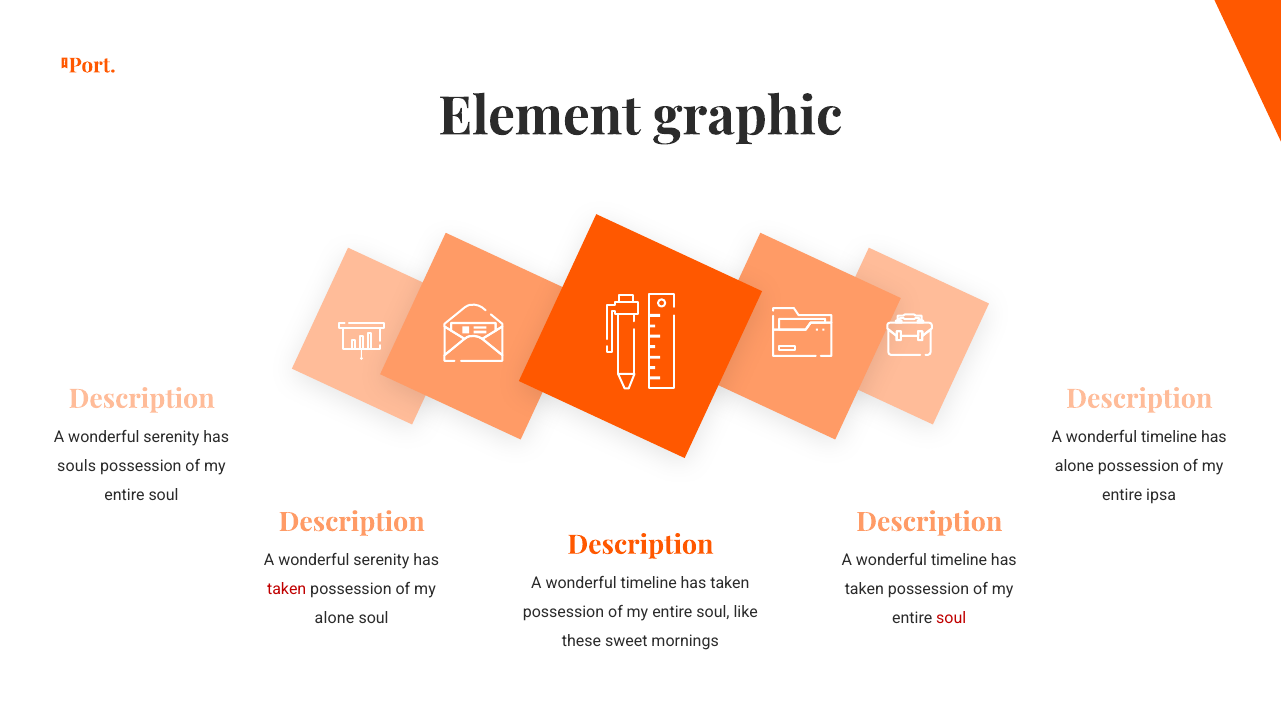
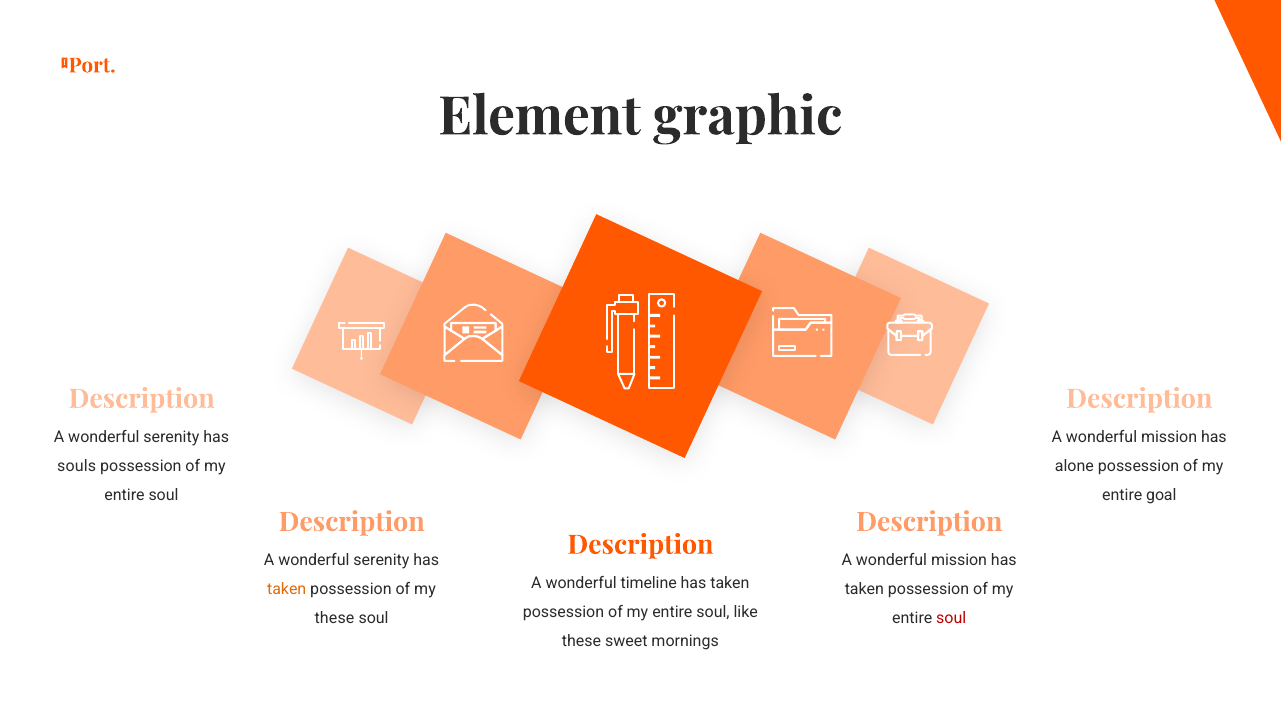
timeline: timeline -> mission (1169, 437)
ipsa: ipsa -> goal (1161, 495)
timeline: timeline -> mission (959, 560)
taken colour: red -> orange (287, 589)
alone: alone -> these (334, 618)
